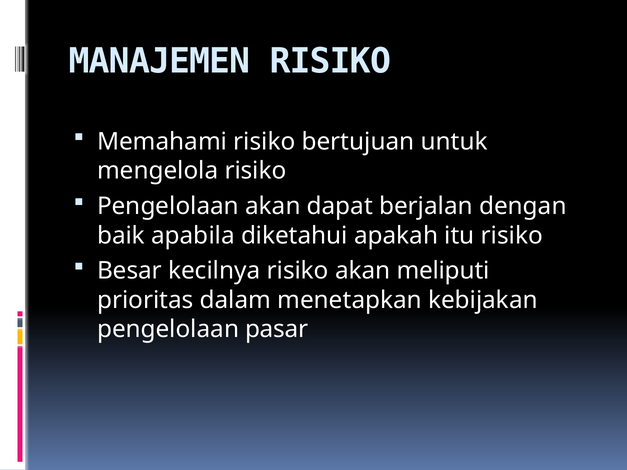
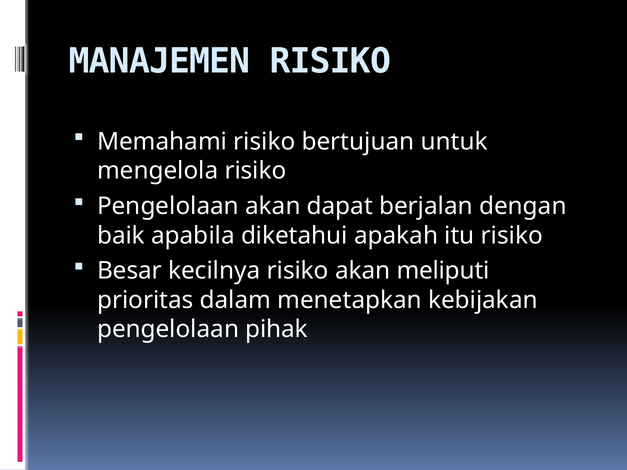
pasar: pasar -> pihak (277, 330)
